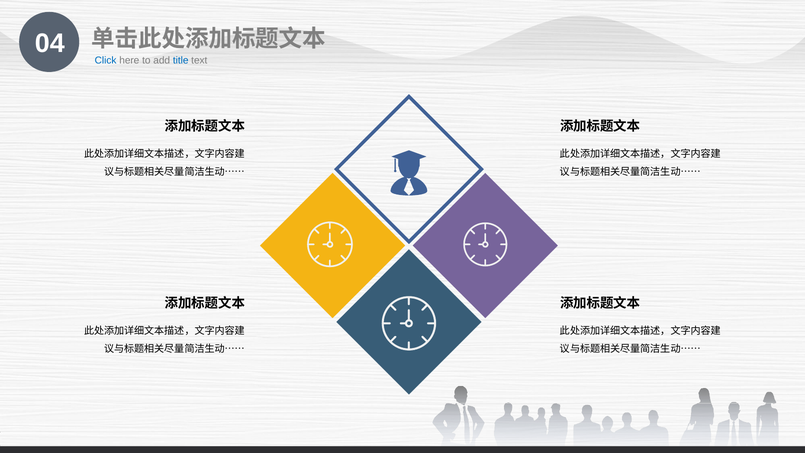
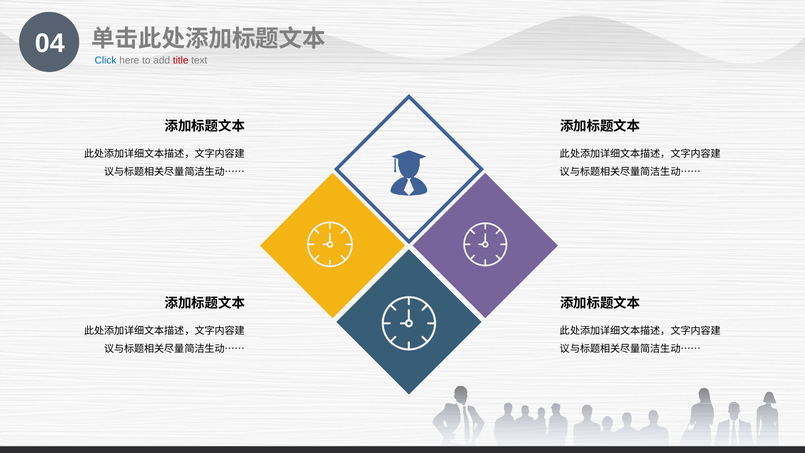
title colour: blue -> red (181, 60)
